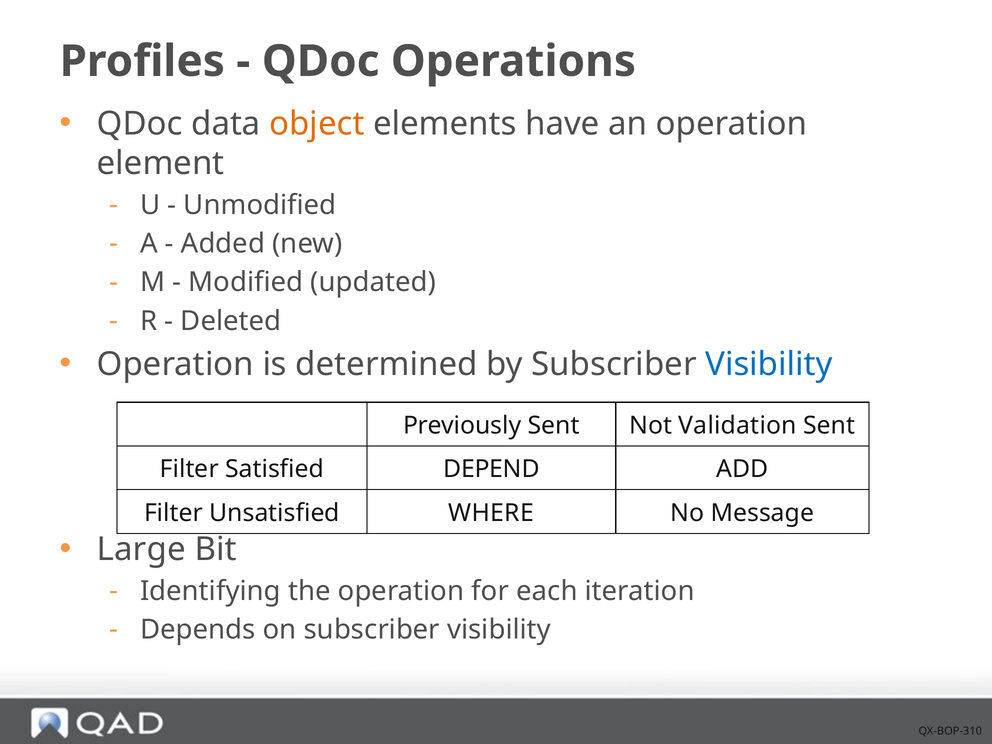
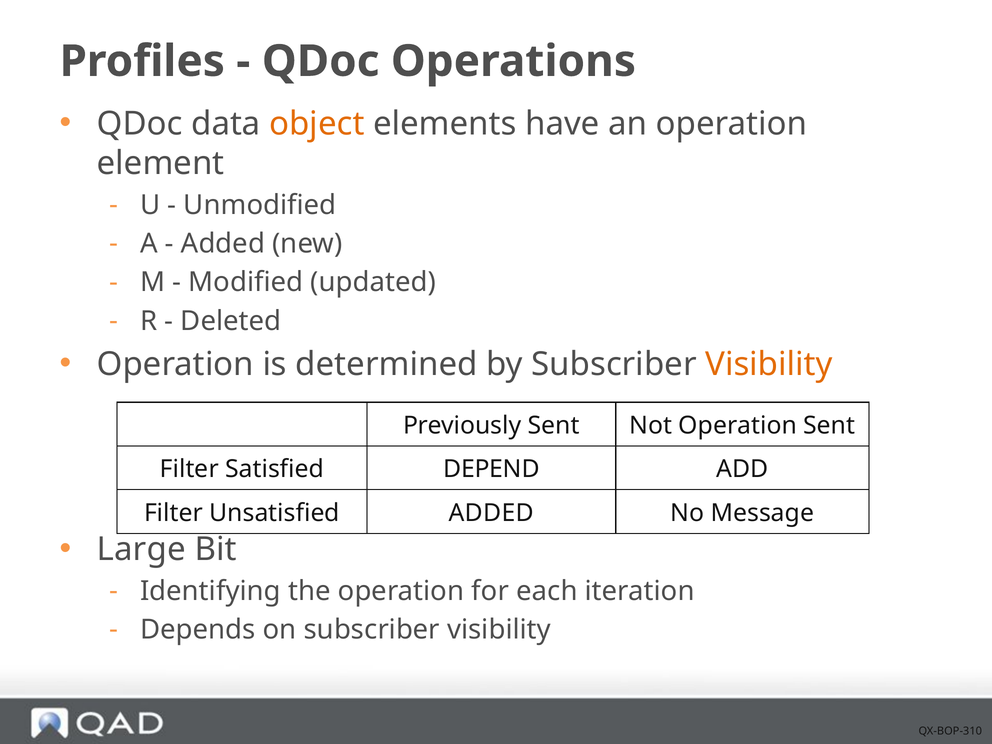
Visibility colour: blue -> orange (769, 364)
Not Validation: Validation -> Operation (738, 425)
Unsatisfied WHERE: WHERE -> ADDED (491, 513)
